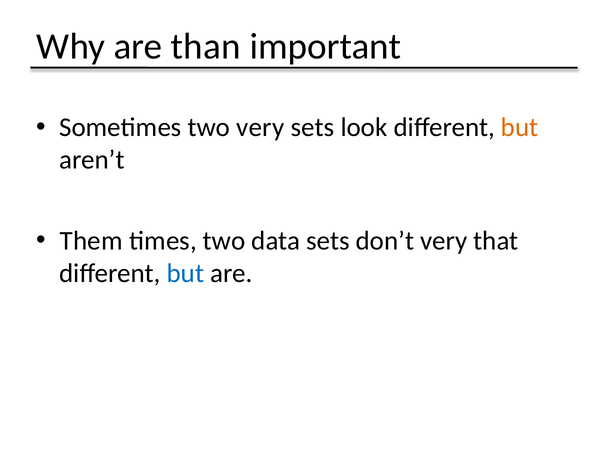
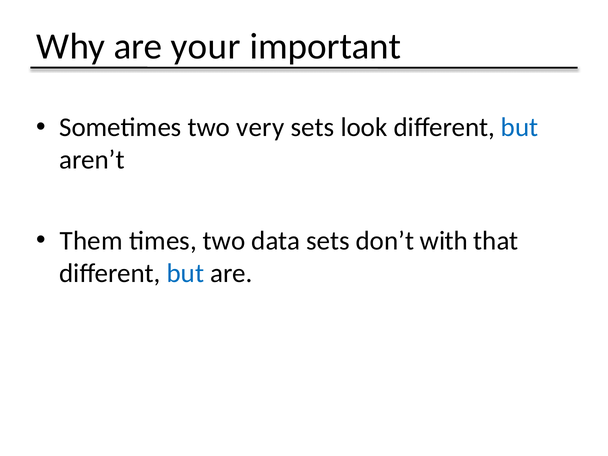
than: than -> your (206, 46)
but colour: orange -> blue (520, 128)
don’t very: very -> with (444, 241)
